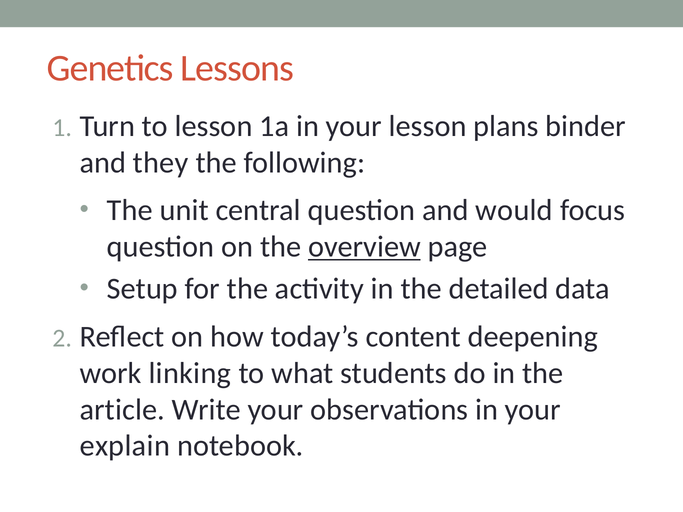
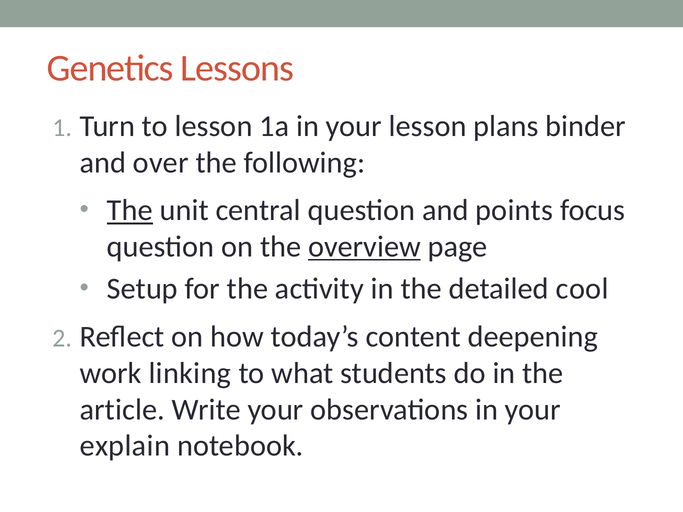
they: they -> over (161, 163)
The underline: none -> present (130, 210)
would: would -> points (514, 210)
data: data -> cool (582, 289)
